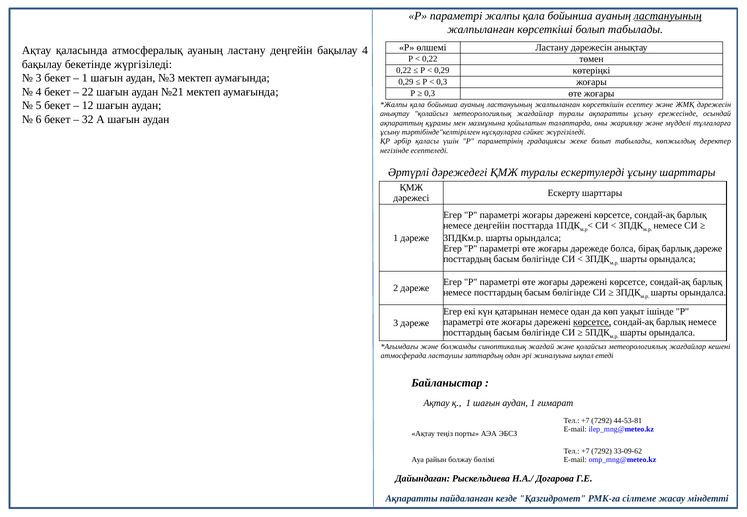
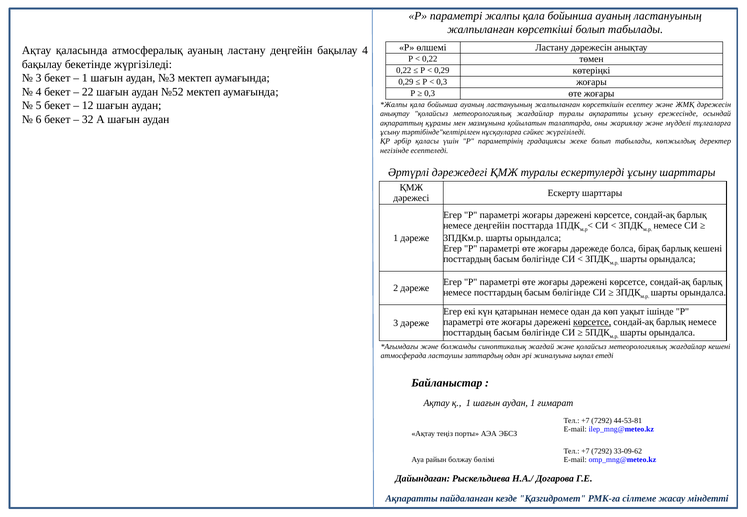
ластануының underline: present -> none (668, 16)
№21: №21 -> №52 (172, 92)
барлық дәреже: дәреже -> кешені (708, 249)
